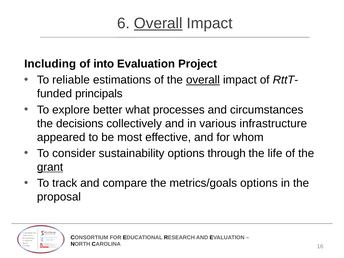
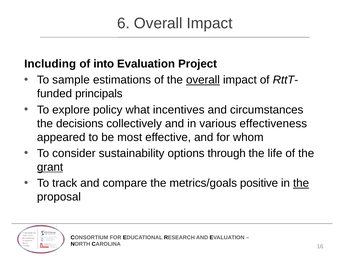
Overall underline: present -> none (158, 23)
reliable: reliable -> sample (71, 80)
better: better -> policy (108, 110)
processes: processes -> incentives (179, 110)
infrastructure: infrastructure -> effectiveness (273, 123)
metrics/goals options: options -> positive (259, 183)
the underline: none -> present (301, 183)
